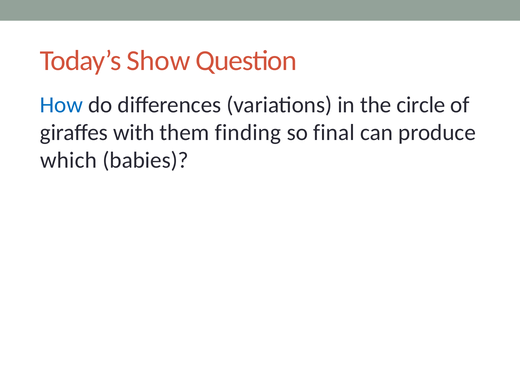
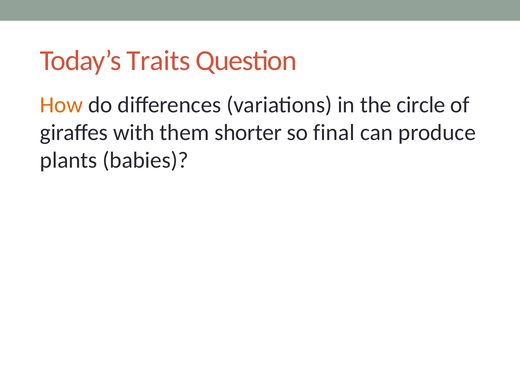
Show: Show -> Traits (158, 61)
How colour: blue -> orange (61, 105)
finding: finding -> shorter (248, 132)
which: which -> plants (69, 160)
